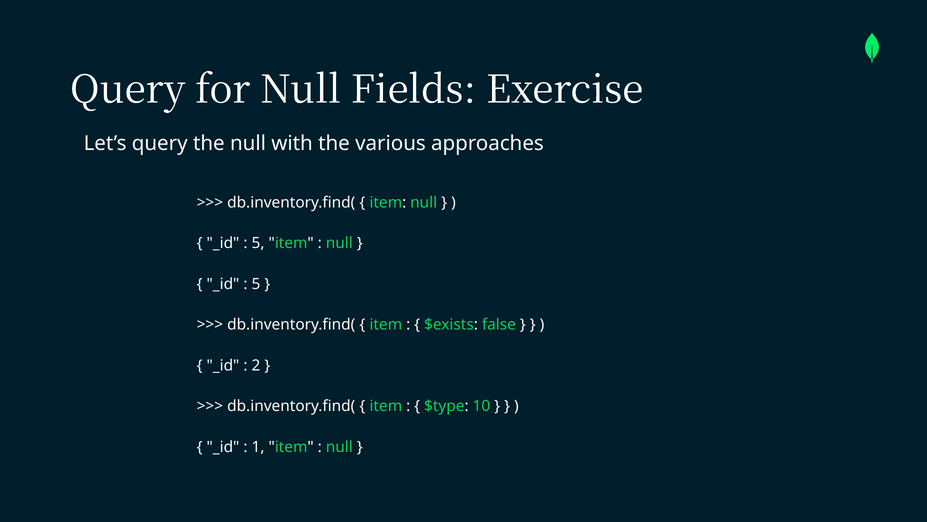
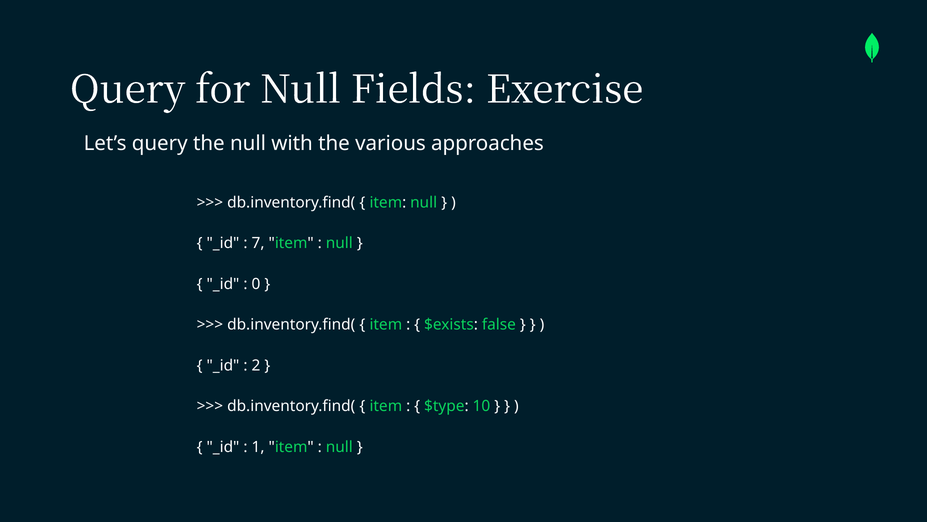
5: 5 -> 7 (258, 243)
5: 5 -> 0 (256, 284)
